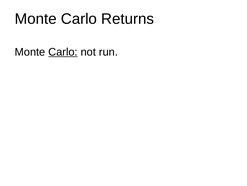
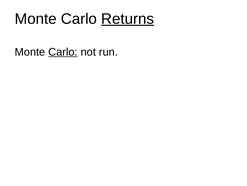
Returns underline: none -> present (128, 19)
